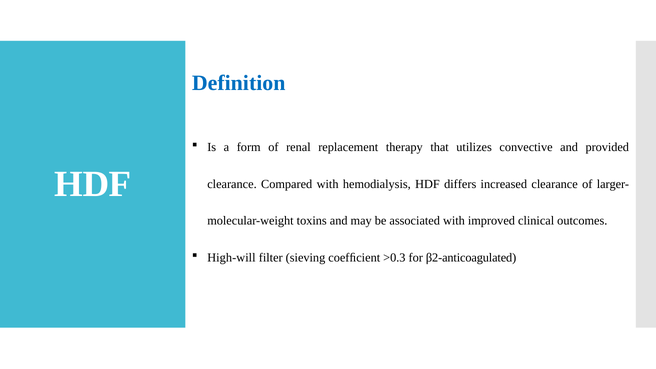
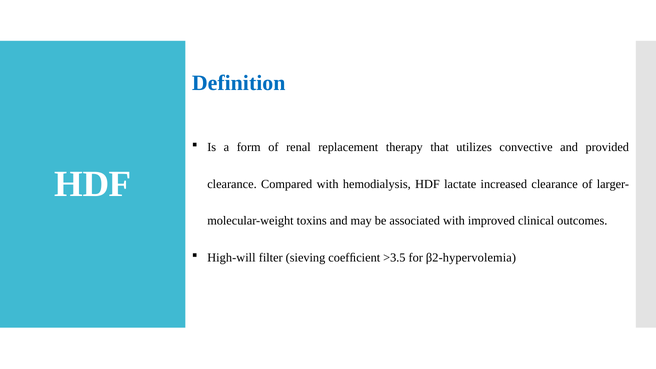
differs: differs -> lactate (460, 184)
>0.3: >0.3 -> >3.5 (394, 258)
β2-anticoagulated: β2-anticoagulated -> β2-hypervolemia (471, 258)
